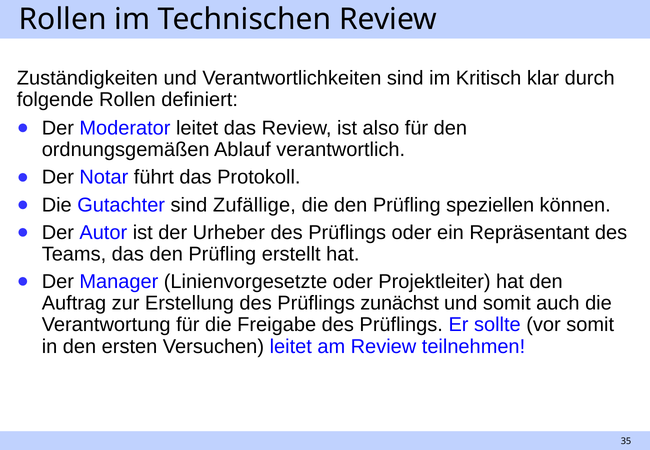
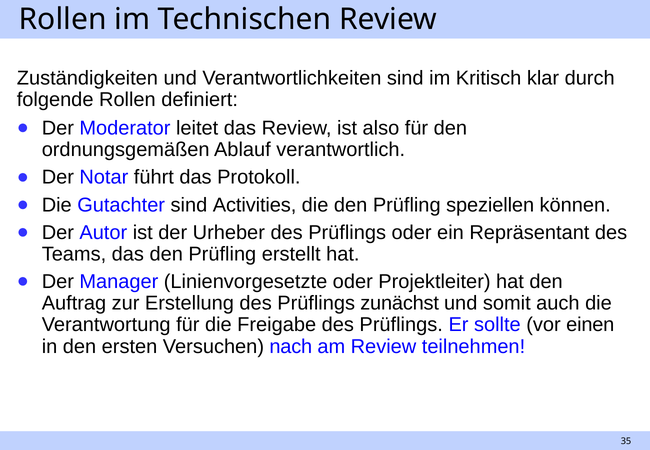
Zufällige: Zufällige -> Activities (255, 205)
vor somit: somit -> einen (590, 325)
Versuchen leitet: leitet -> nach (291, 346)
